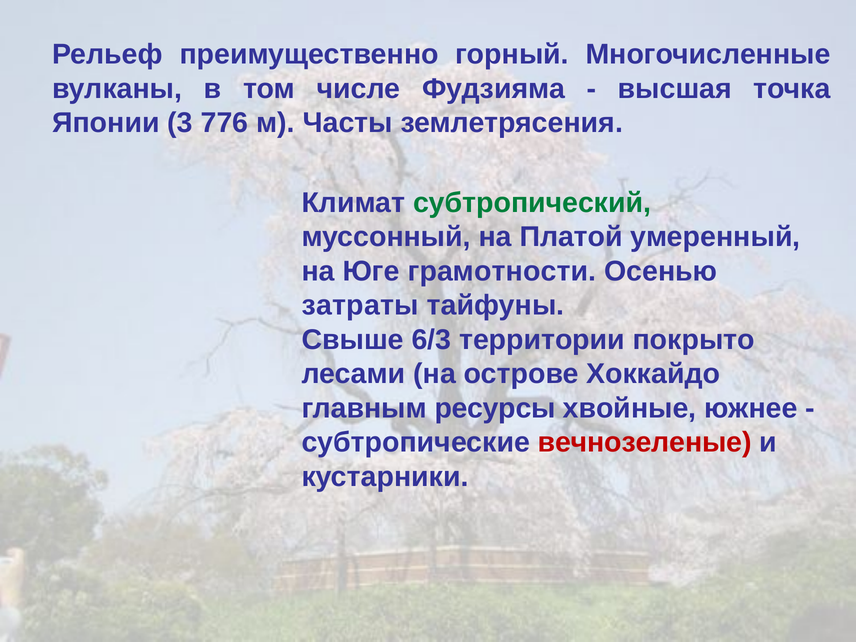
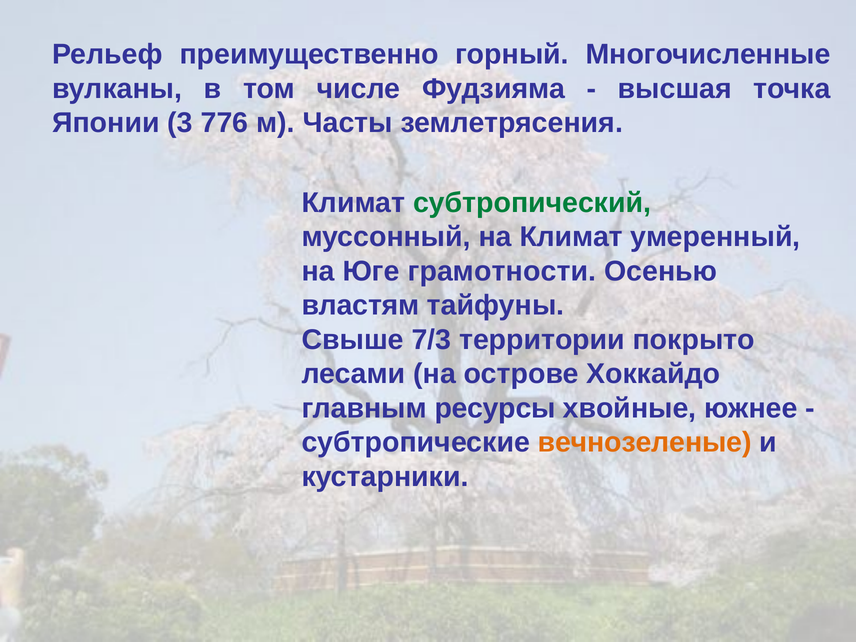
на Платой: Платой -> Климат (571, 237)
затраты: затраты -> властям (360, 305)
6/3: 6/3 -> 7/3 (431, 340)
вечнозеленые colour: red -> orange (645, 442)
